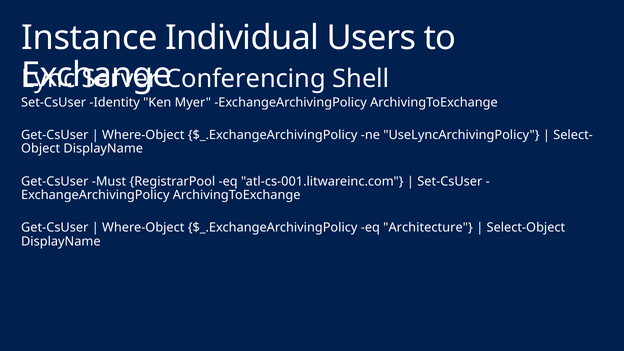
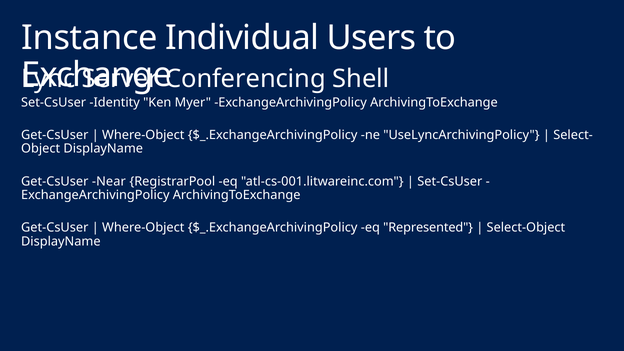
Must: Must -> Near (109, 181)
Architecture: Architecture -> Represented (428, 228)
